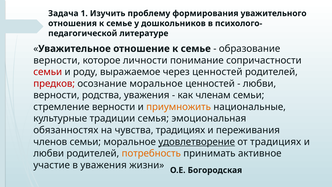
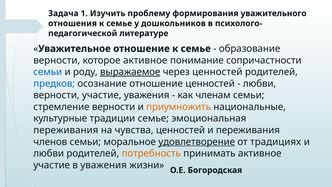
которое личности: личности -> активное (145, 60)
семьи colour: red -> blue (48, 72)
выражаемое underline: none -> present (130, 72)
предков colour: red -> blue (54, 83)
осознание моральное: моральное -> отношение (156, 83)
верности родства: родства -> участие (102, 95)
традиции семья: семья -> семье (153, 118)
обязанностях: обязанностях -> переживания (66, 130)
чувства традициях: традициях -> ценностей (180, 130)
